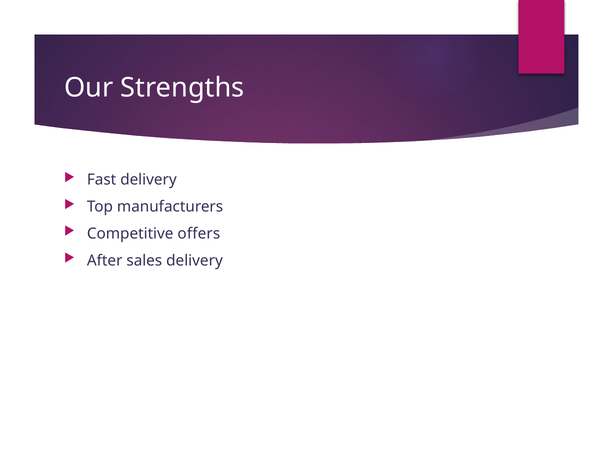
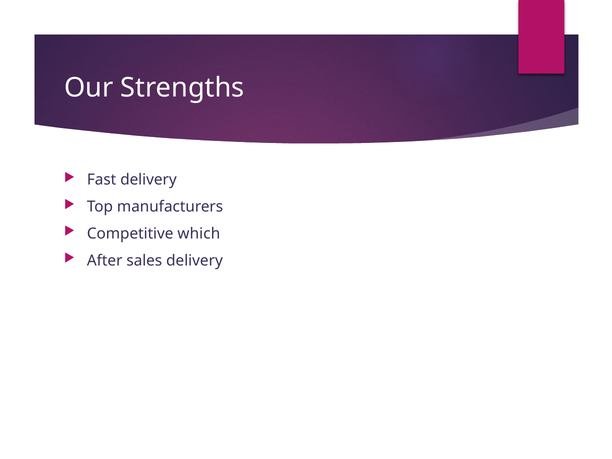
offers: offers -> which (199, 234)
